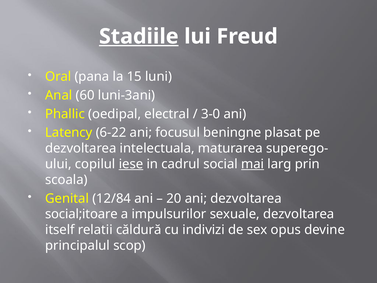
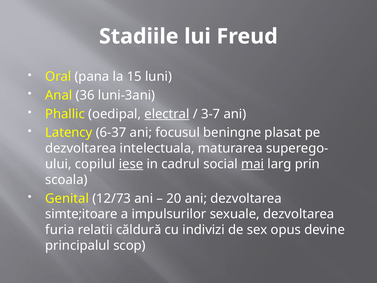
Stadiile underline: present -> none (139, 36)
60: 60 -> 36 (85, 95)
electral underline: none -> present (167, 114)
3-0: 3-0 -> 3-7 (211, 114)
6-22: 6-22 -> 6-37 (111, 133)
12/84: 12/84 -> 12/73 (112, 198)
social;itoare: social;itoare -> simte;itoare (81, 214)
itself: itself -> furia (60, 230)
